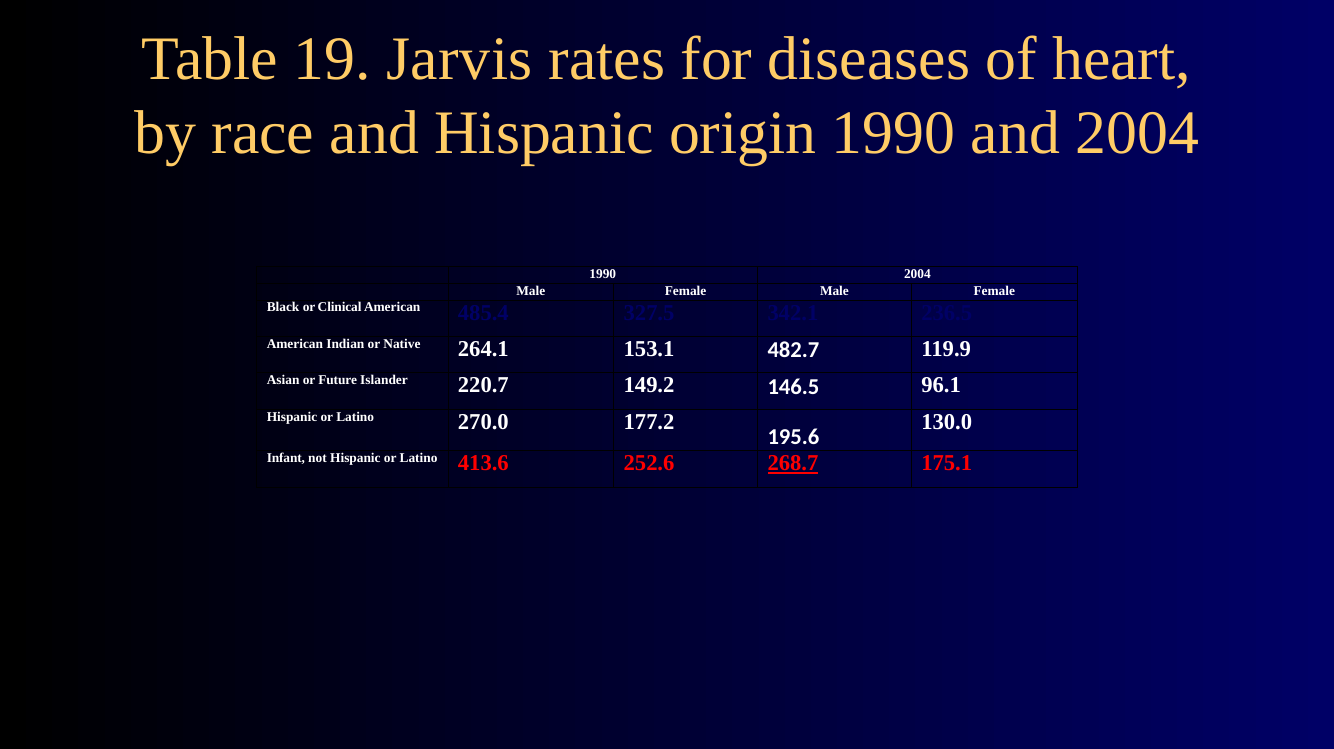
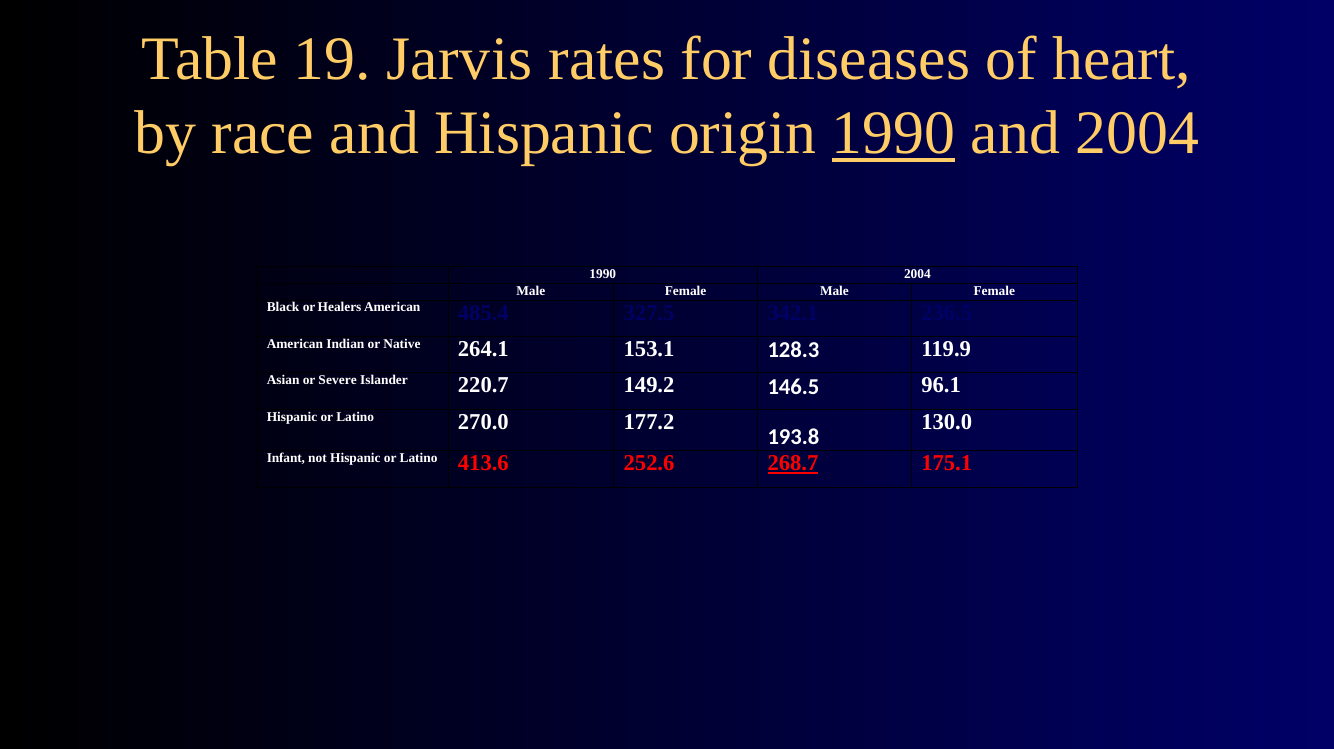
1990 underline: none -> present (894, 133)
Clinical: Clinical -> Healers (340, 307)
482.7: 482.7 -> 128.3 (793, 350)
Future: Future -> Severe (338, 380)
195.6: 195.6 -> 193.8 (793, 437)
